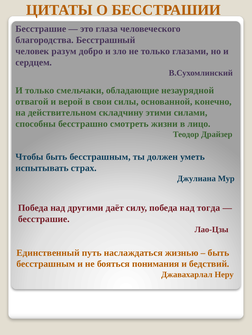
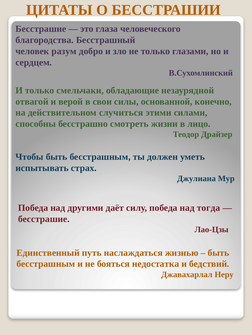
складчину: складчину -> случиться (121, 113)
понимания: понимания -> недостатка (156, 265)
